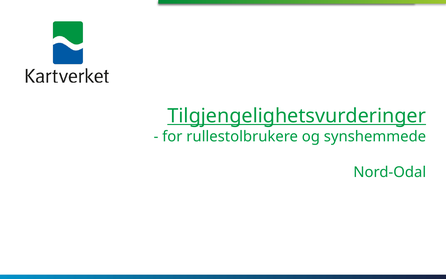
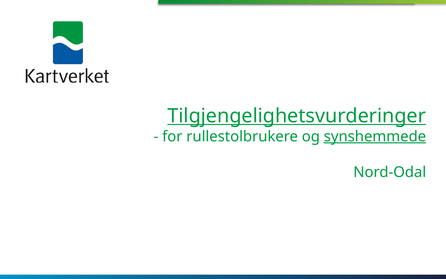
synshemmede underline: none -> present (375, 136)
